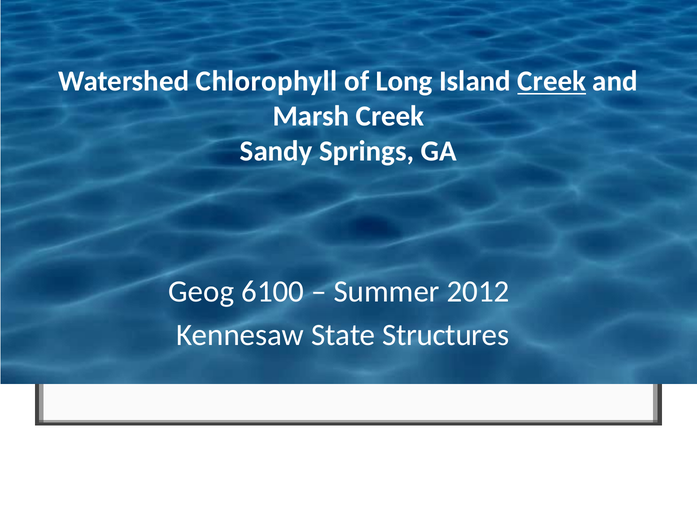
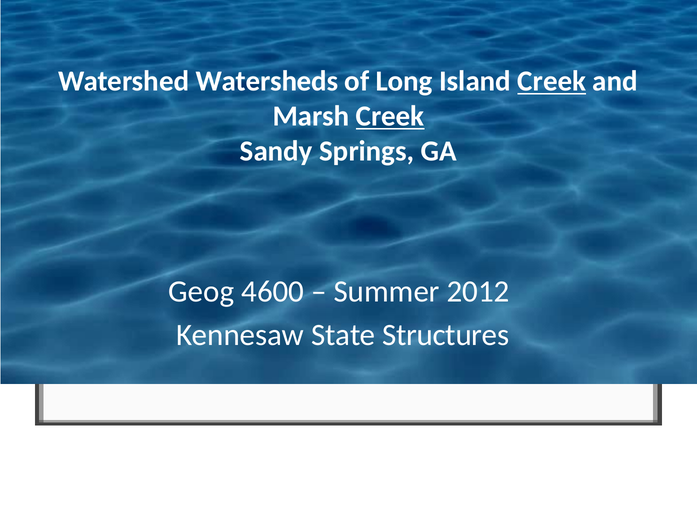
Chlorophyll: Chlorophyll -> Watersheds (267, 81)
Creek underline: none -> present (390, 116)
6100: 6100 -> 4600 (273, 291)
